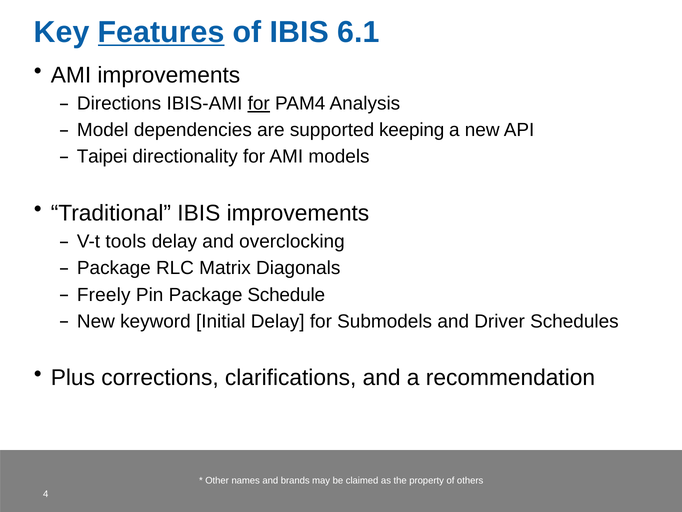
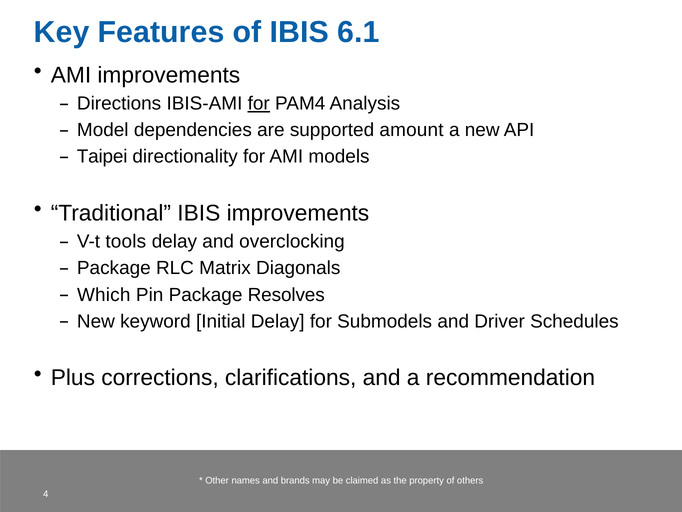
Features underline: present -> none (161, 32)
keeping: keeping -> amount (412, 130)
Freely: Freely -> Which (104, 294)
Schedule: Schedule -> Resolves (286, 294)
